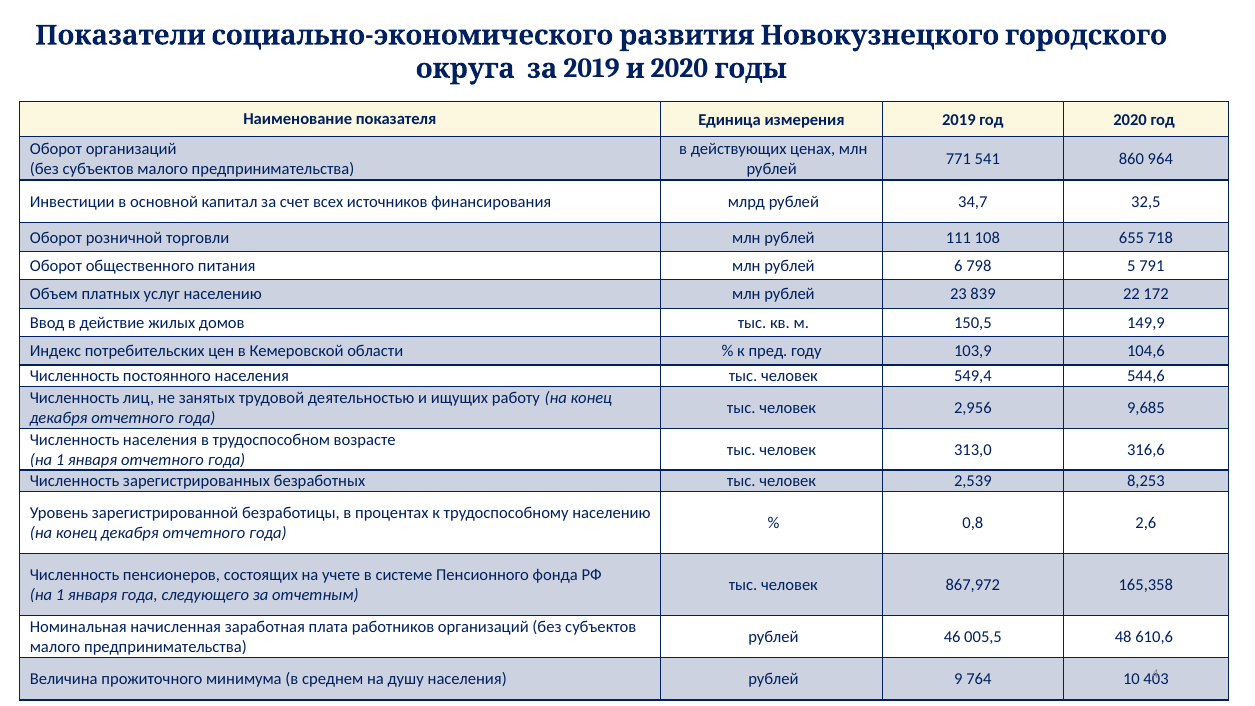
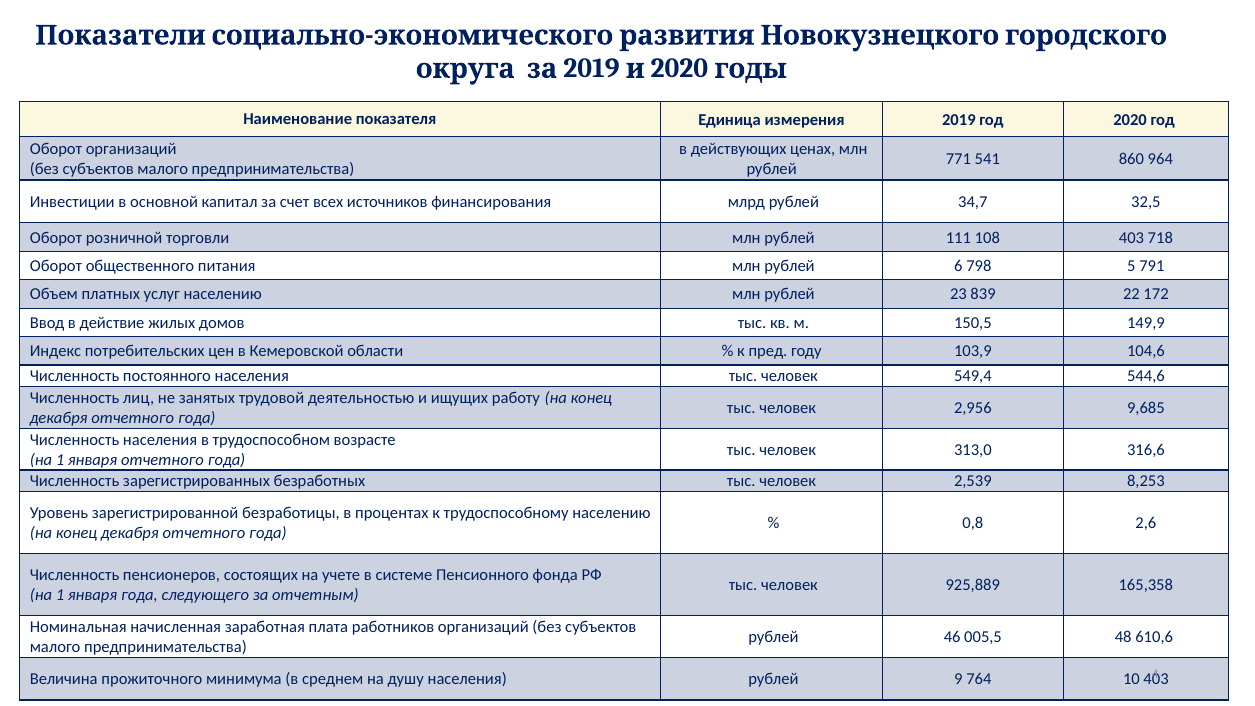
108 655: 655 -> 403 (1131, 237)
867,972: 867,972 -> 925,889 (973, 585)
